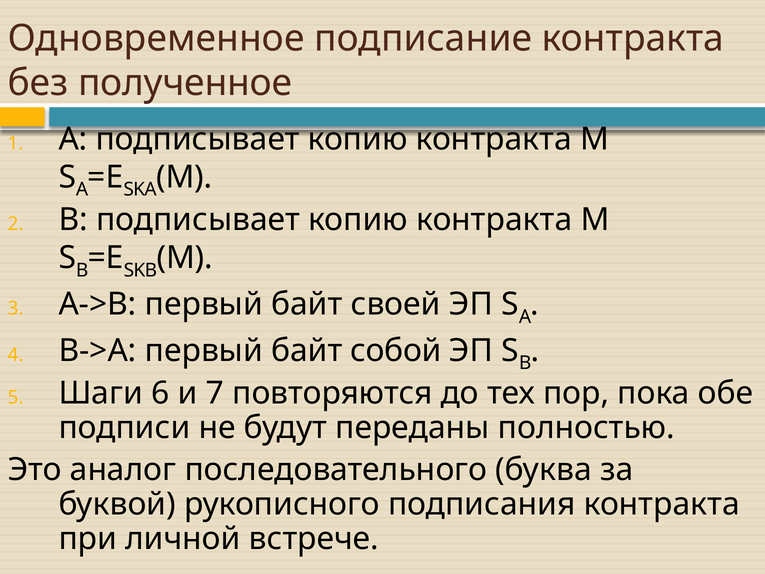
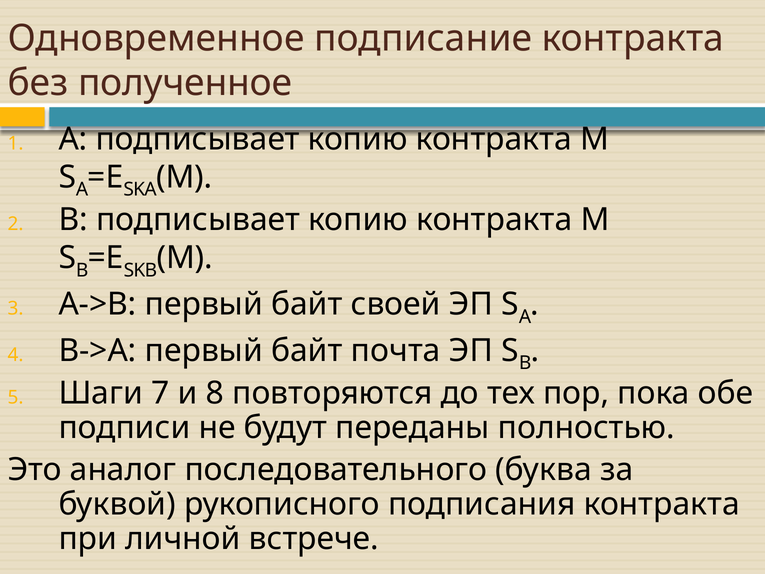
собой: собой -> почта (396, 351)
6: 6 -> 7 (160, 393)
7: 7 -> 8 (215, 393)
